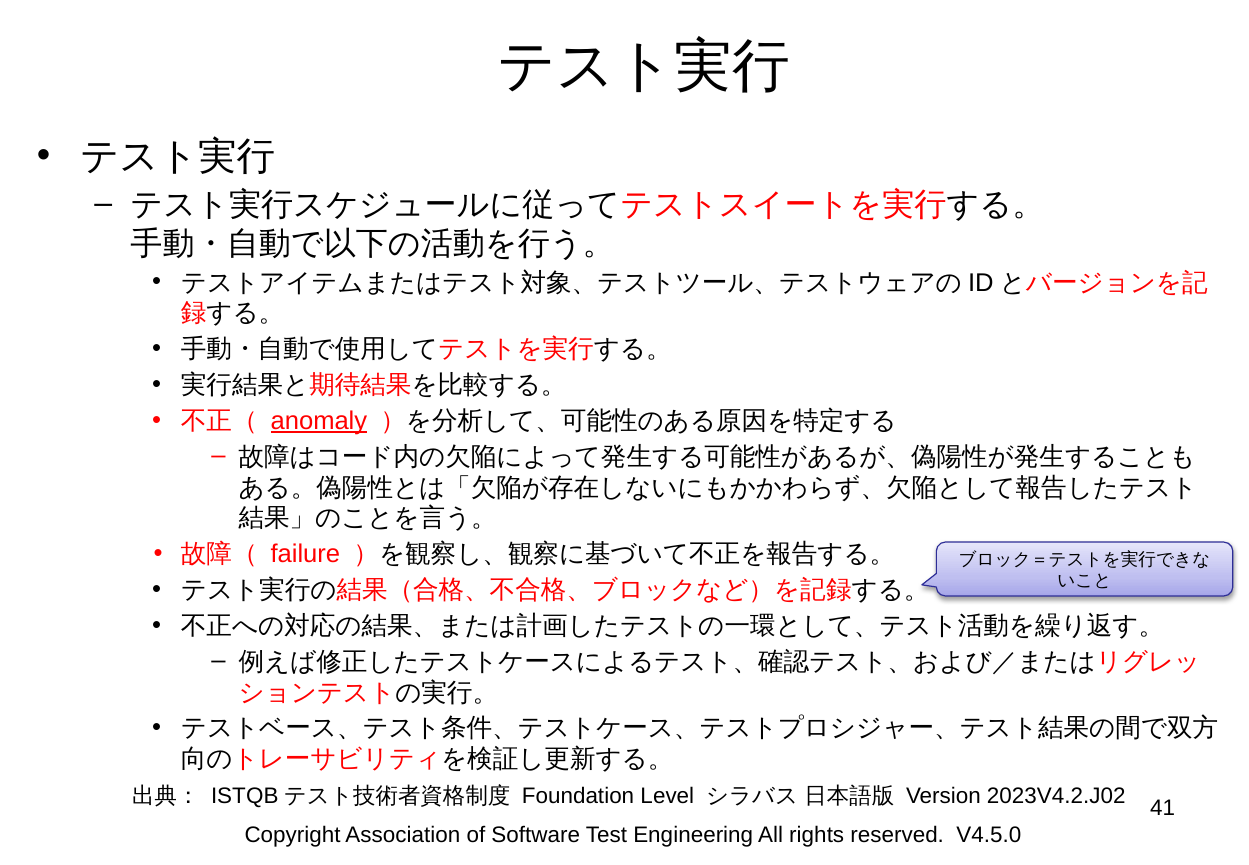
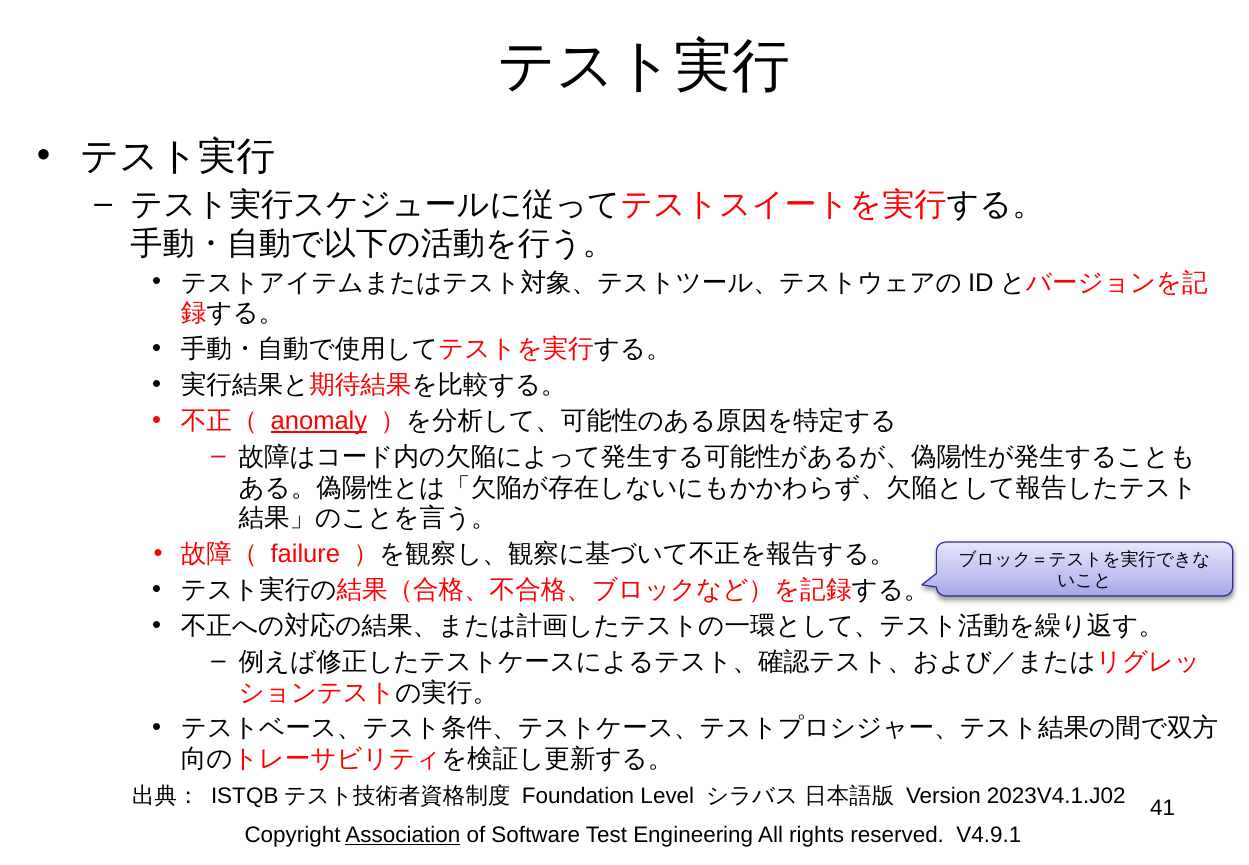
2023V4.2.J02: 2023V4.2.J02 -> 2023V4.1.J02 (1056, 796)
Association underline: none -> present (403, 834)
V4.5.0: V4.5.0 -> V4.9.1 (989, 834)
